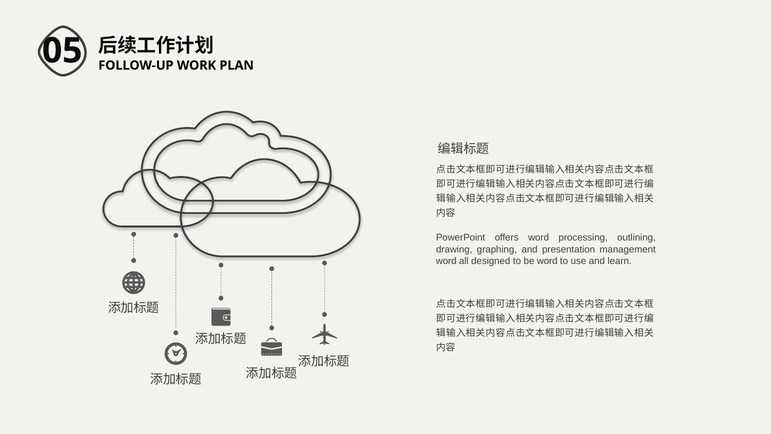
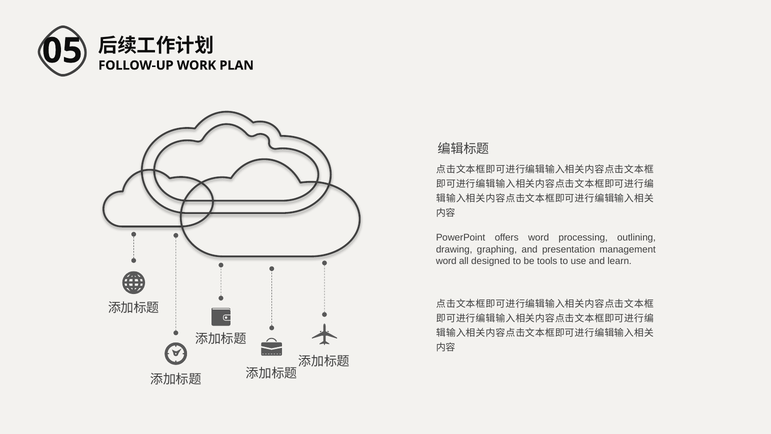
be word: word -> tools (547, 261)
